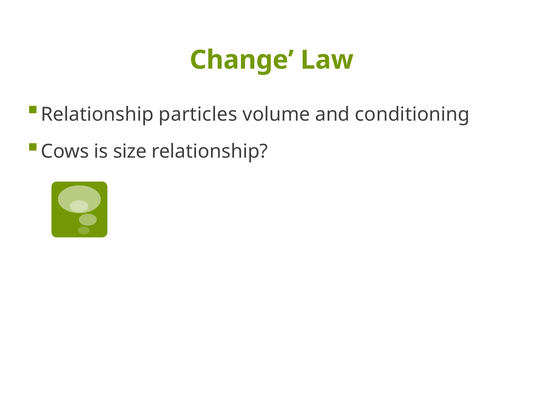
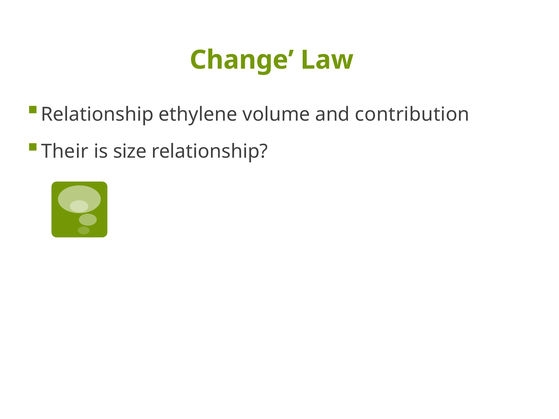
particles: particles -> ethylene (198, 114)
conditioning: conditioning -> contribution (412, 114)
Cows: Cows -> Their (65, 152)
